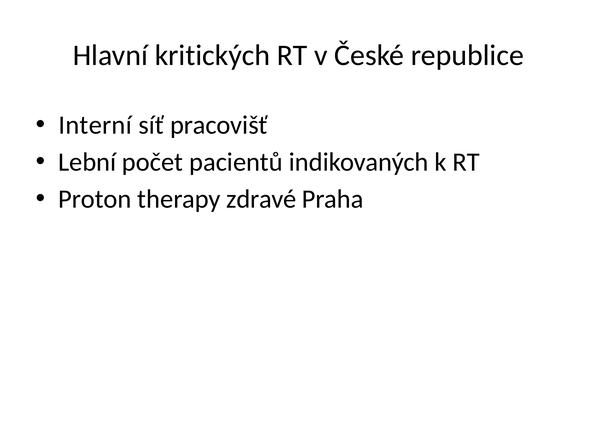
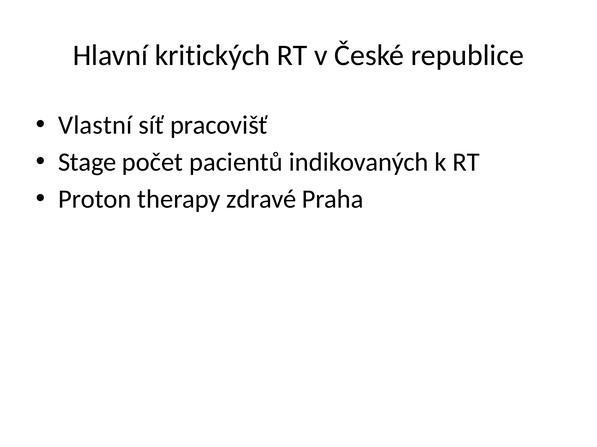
Interní: Interní -> Vlastní (95, 125)
Lební: Lební -> Stage (87, 162)
